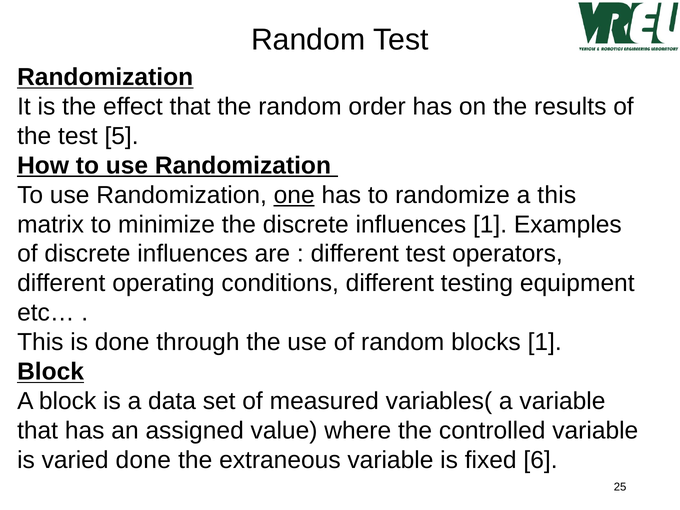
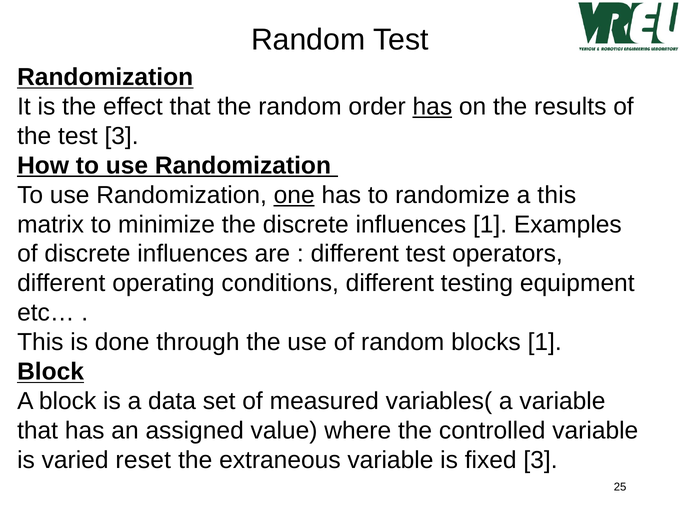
has underline: none -> present (432, 107)
test 5: 5 -> 3 (122, 136)
varied done: done -> reset (143, 460)
fixed 6: 6 -> 3 (540, 460)
